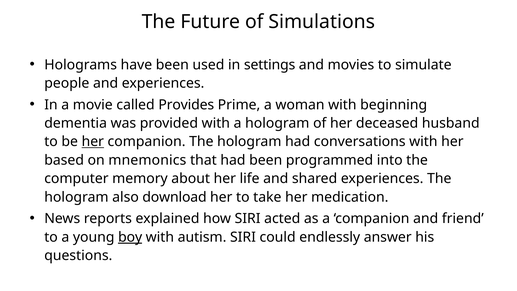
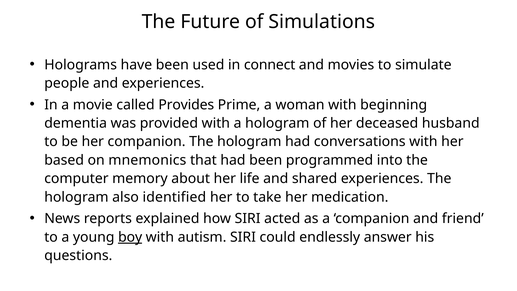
settings: settings -> connect (270, 65)
her underline: present -> none (93, 142)
download: download -> identified (174, 197)
